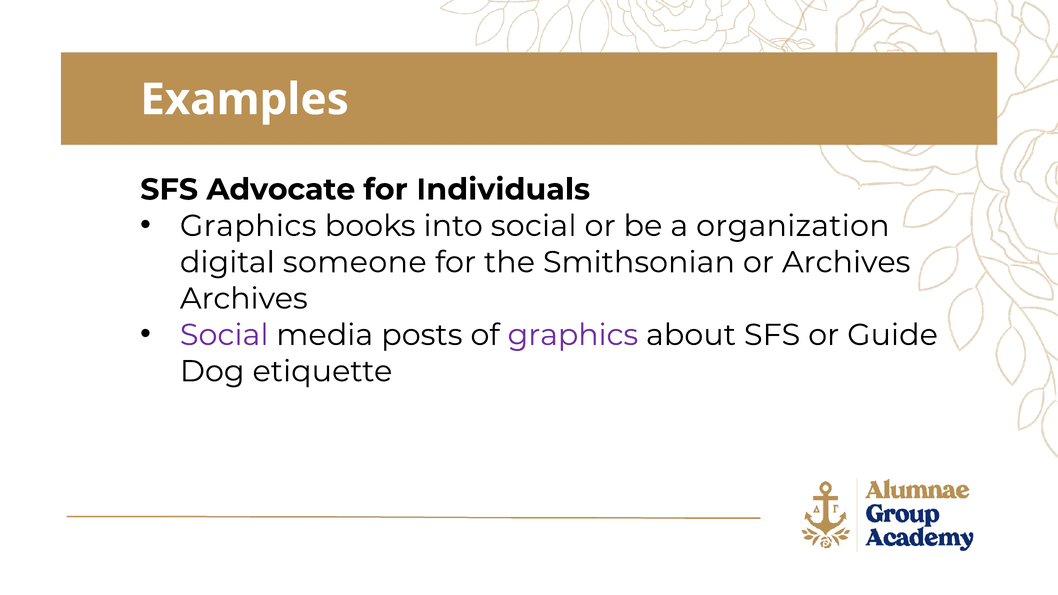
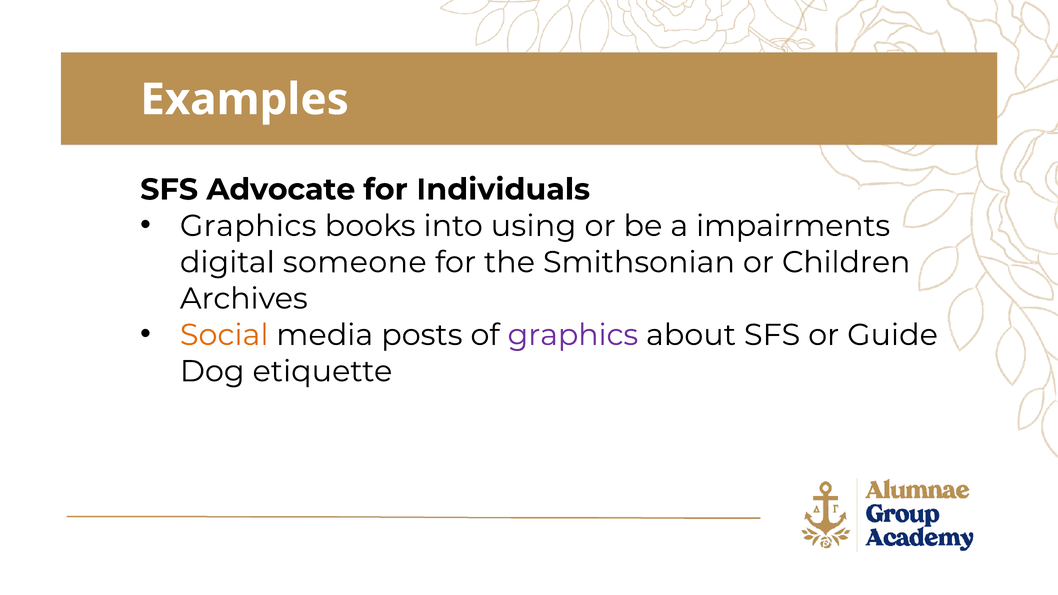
into social: social -> using (534, 226)
organization: organization -> impairments (793, 226)
or Archives: Archives -> Children (846, 262)
Social colour: purple -> orange (224, 335)
